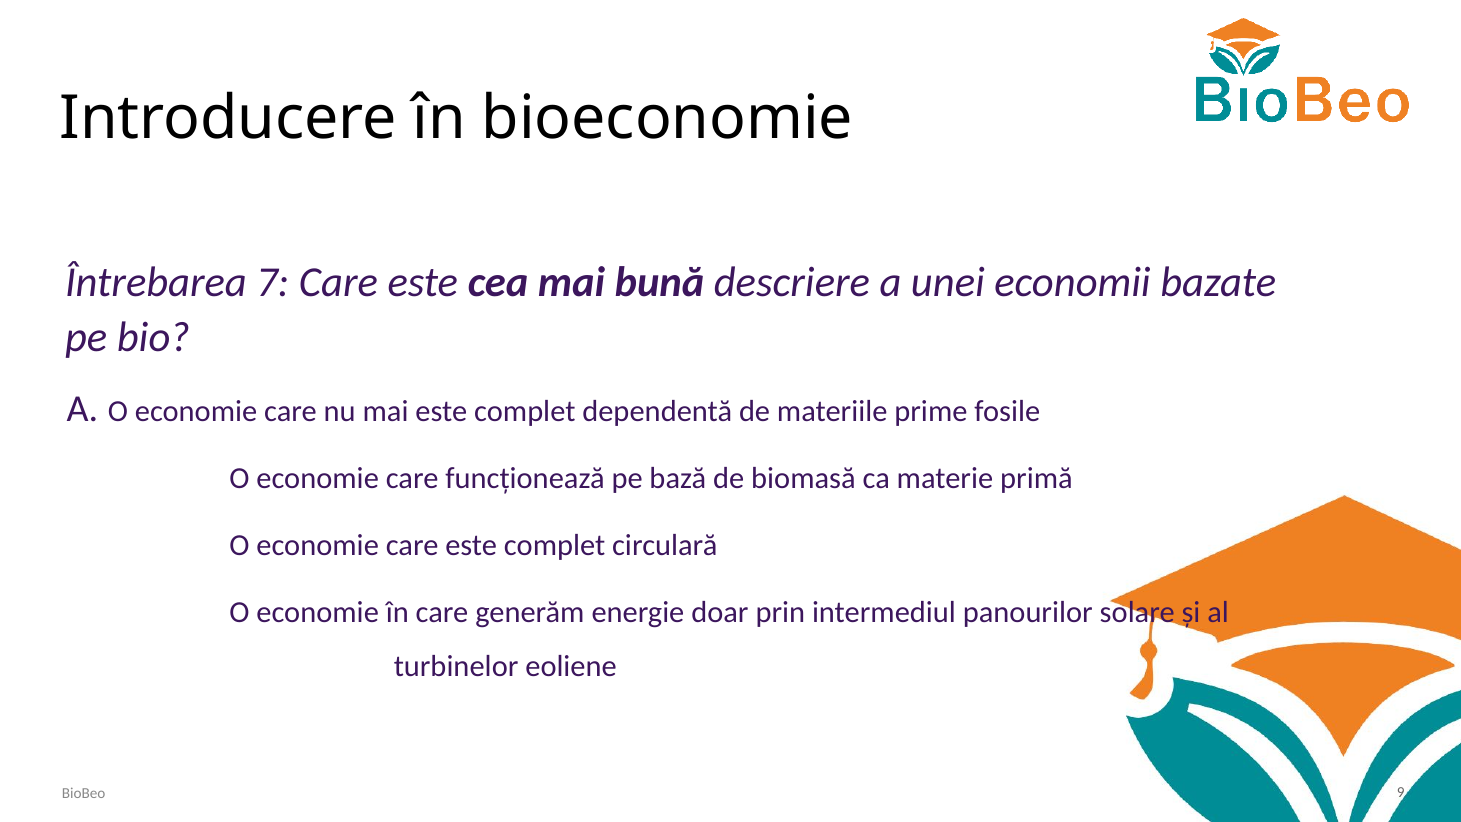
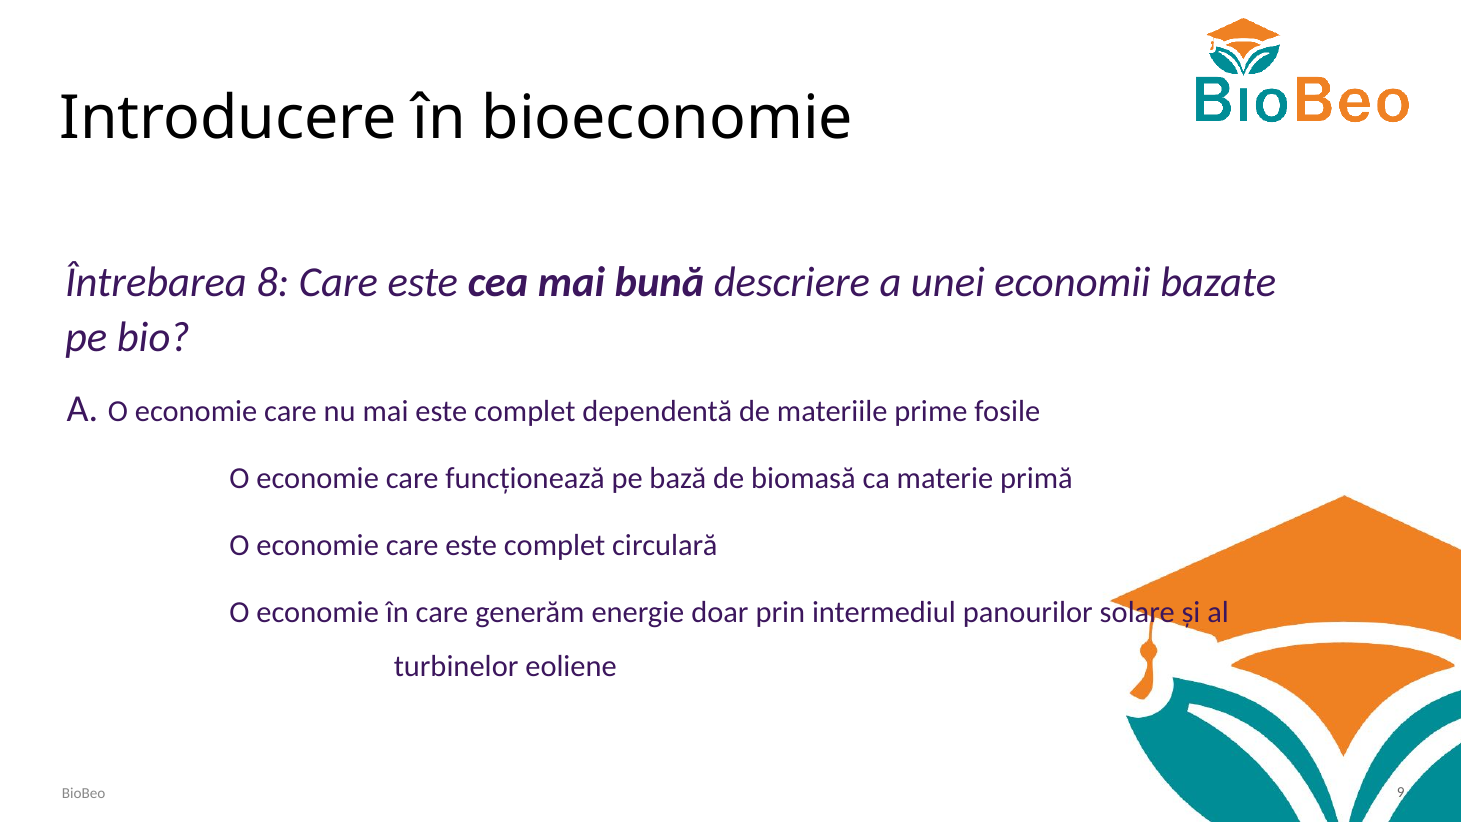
7: 7 -> 8 (273, 283)
